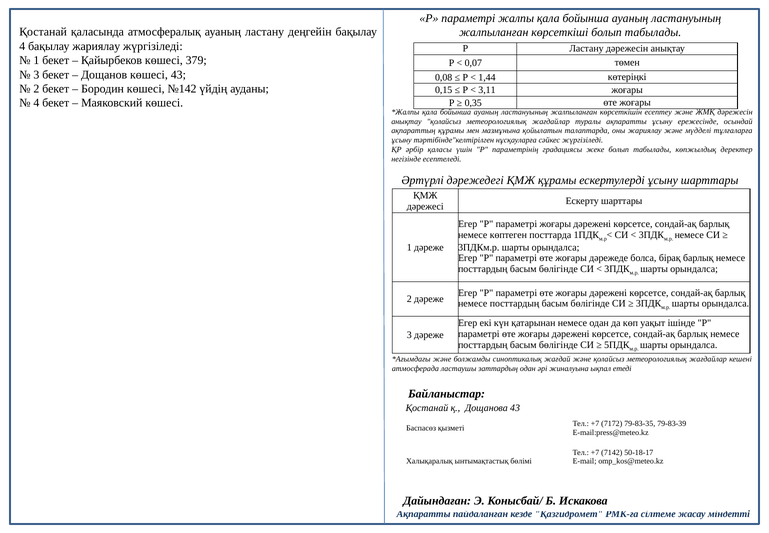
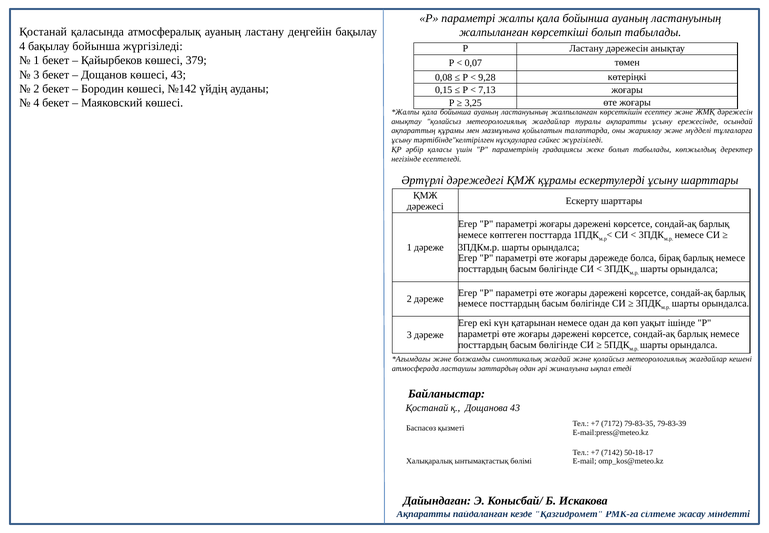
бақылау жариялау: жариялау -> бойынша (96, 46)
1,44: 1,44 -> 9,28 (487, 77)
3,11: 3,11 -> 7,13 (487, 90)
0,35: 0,35 -> 3,25 (473, 103)
